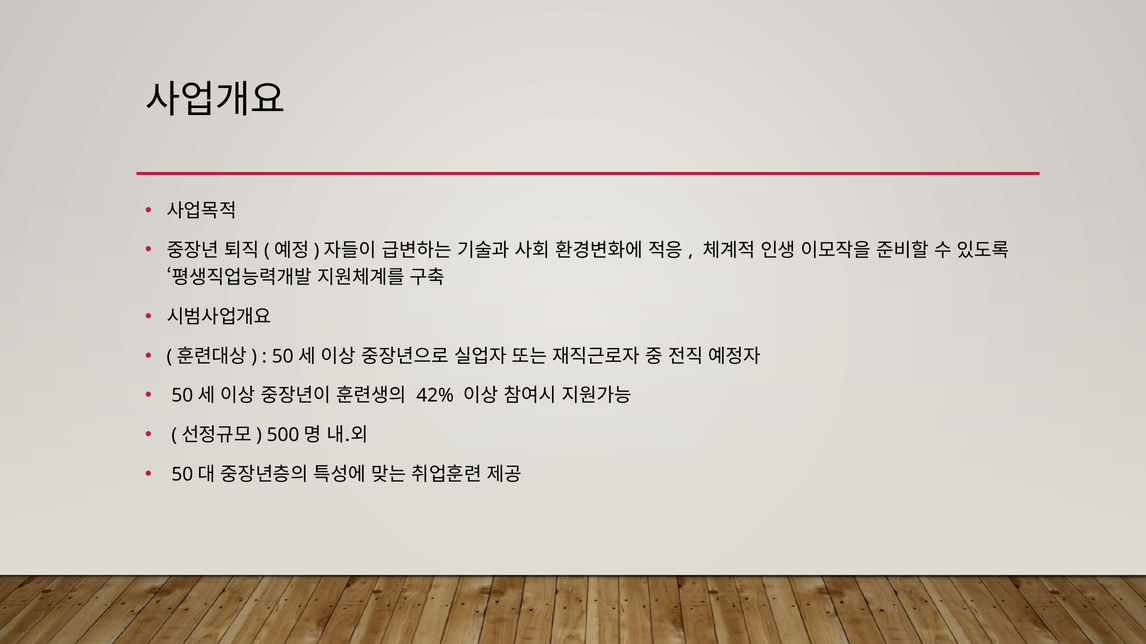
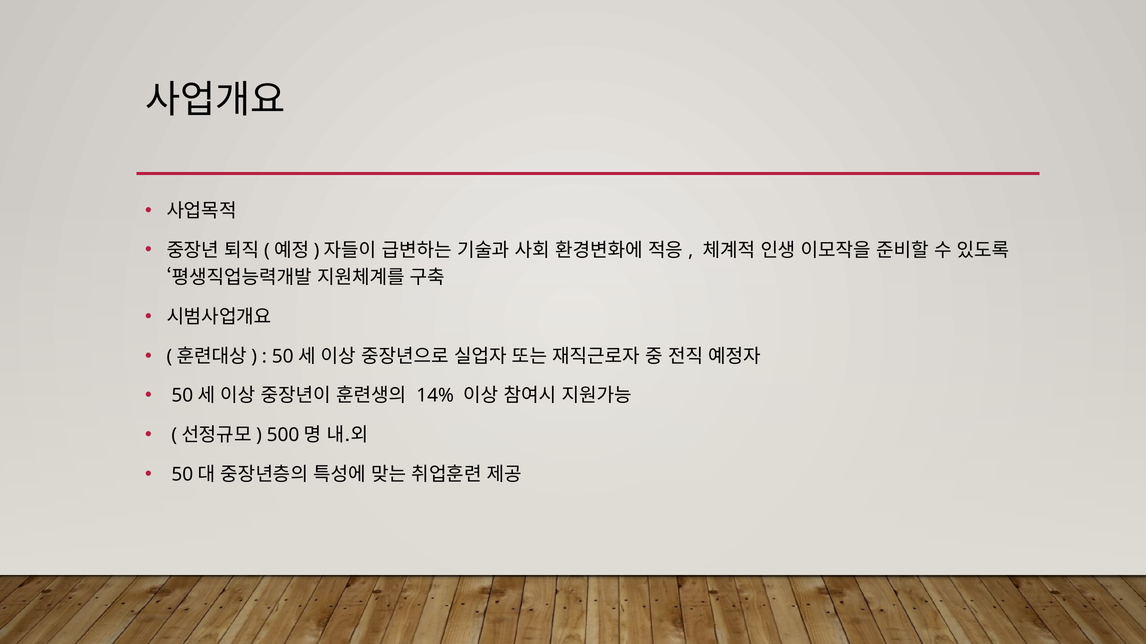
42%: 42% -> 14% (435, 396)
